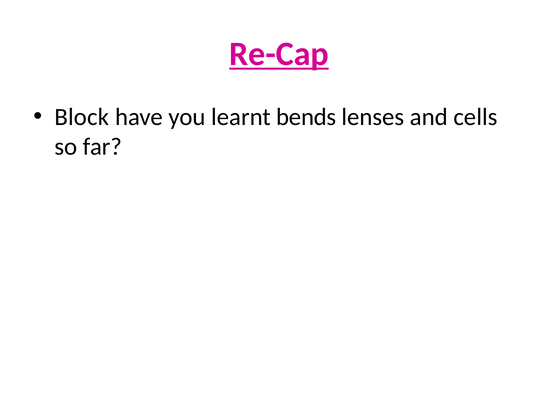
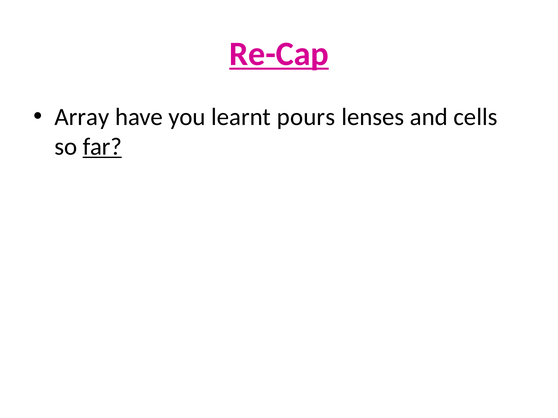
Block: Block -> Array (82, 117)
bends: bends -> pours (306, 117)
far underline: none -> present (102, 147)
